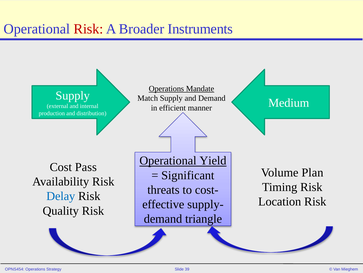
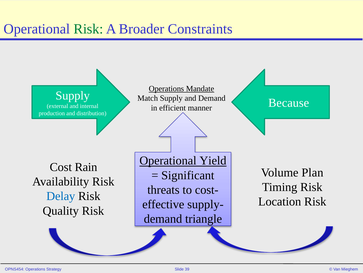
Risk colour: red -> green (88, 29)
Instruments: Instruments -> Constraints (200, 29)
Medium: Medium -> Because (289, 103)
Pass: Pass -> Rain (86, 167)
